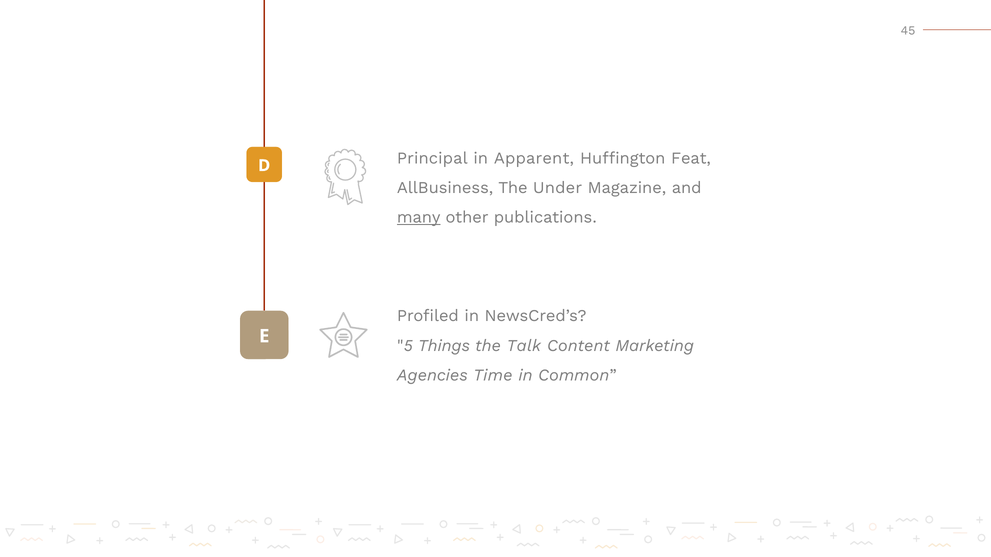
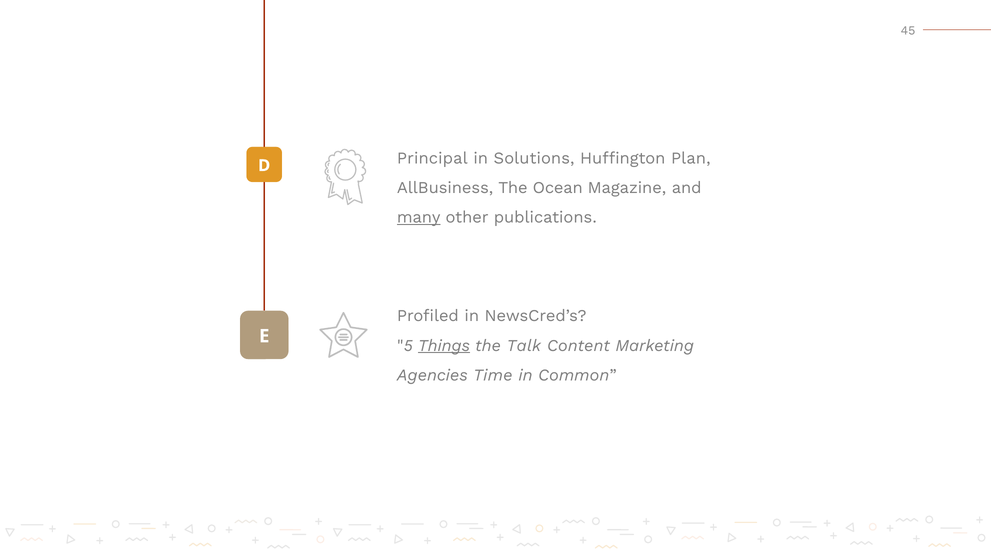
Apparent: Apparent -> Solutions (534, 158)
Feat: Feat -> Plan (691, 158)
Under: Under -> Ocean (558, 188)
Things underline: none -> present (444, 346)
